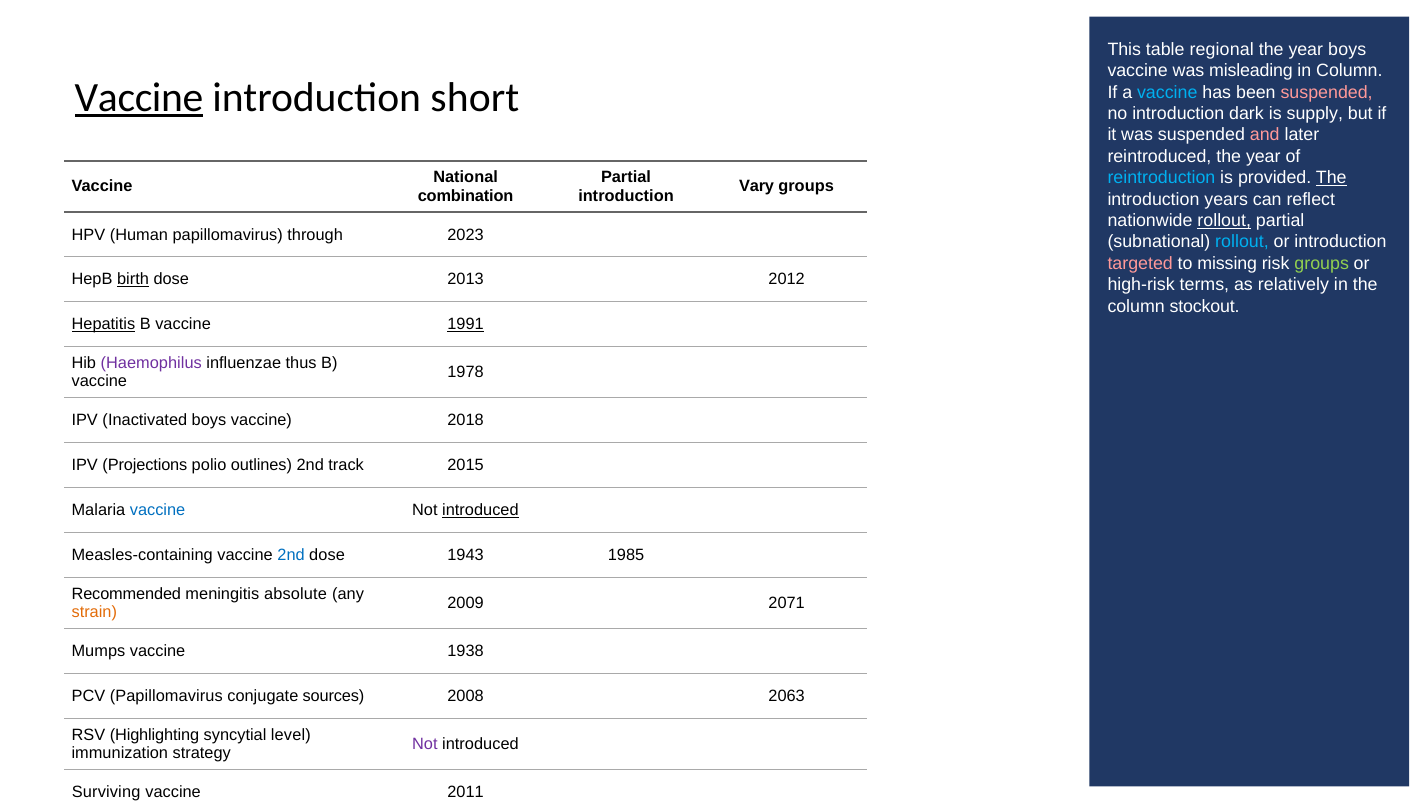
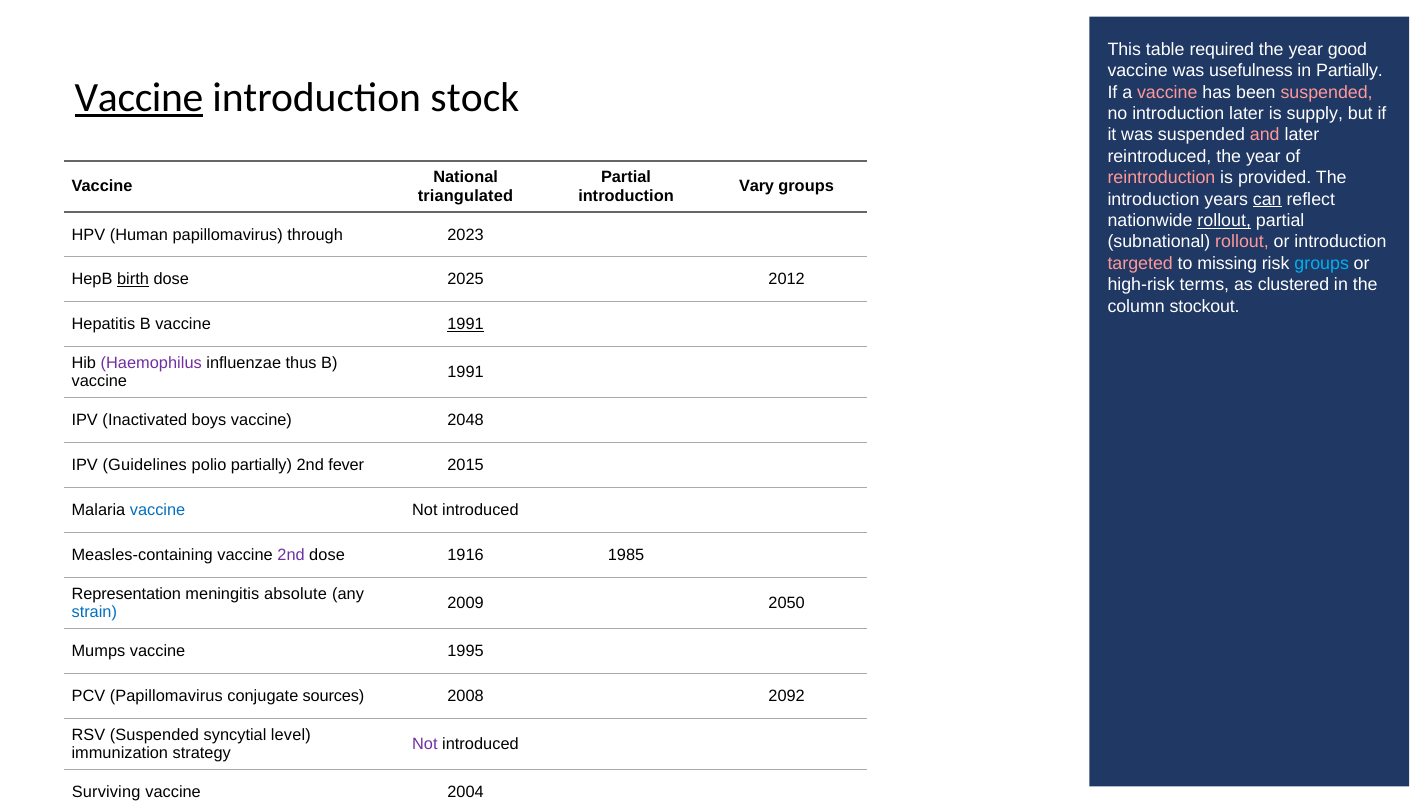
regional: regional -> required (1222, 49)
year boys: boys -> good (1347, 49)
misleading: misleading -> usefulness (1251, 71)
in Column: Column -> Partially (1349, 71)
short: short -> stock (475, 97)
vaccine colour: light blue -> pink (1167, 92)
introduction dark: dark -> later (1246, 114)
reintroduction colour: light blue -> pink (1161, 178)
The underline: present -> none (1331, 178)
combination: combination -> triangulated (465, 196)
can underline: none -> present (1267, 199)
rollout colour: light blue -> pink (1242, 242)
groups colour: light green -> light blue (1322, 263)
dose 2013: 2013 -> 2025 (466, 279)
relatively: relatively -> clustered (1293, 285)
Hepatitis underline: present -> none (103, 324)
1978: 1978 -> 1991 (466, 372)
2018: 2018 -> 2048 (466, 420)
Projections: Projections -> Guidelines (145, 465)
polio outlines: outlines -> partially (261, 465)
2nd track: track -> fever (346, 465)
introduced underline: present -> none (480, 510)
2nd colour: blue -> purple (291, 555)
1943: 1943 -> 1916 (466, 555)
Recommended: Recommended -> Representation (126, 594)
2071: 2071 -> 2050 (787, 603)
strain colour: orange -> blue (94, 612)
1938: 1938 -> 1995 (466, 651)
2063: 2063 -> 2092 (787, 696)
RSV Highlighting: Highlighting -> Suspended (154, 735)
2011: 2011 -> 2004 (466, 792)
